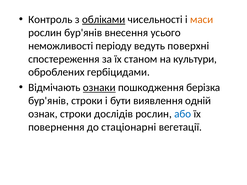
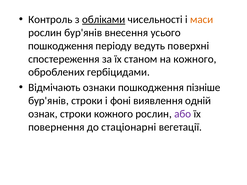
неможливості: неможливості -> пошкодження (61, 46)
на культури: культури -> кожного (195, 59)
ознаки underline: present -> none (99, 88)
берізка: берізка -> пізніше (203, 88)
бути: бути -> фоні (121, 101)
строки дослідів: дослідів -> кожного (114, 114)
або colour: blue -> purple (183, 114)
